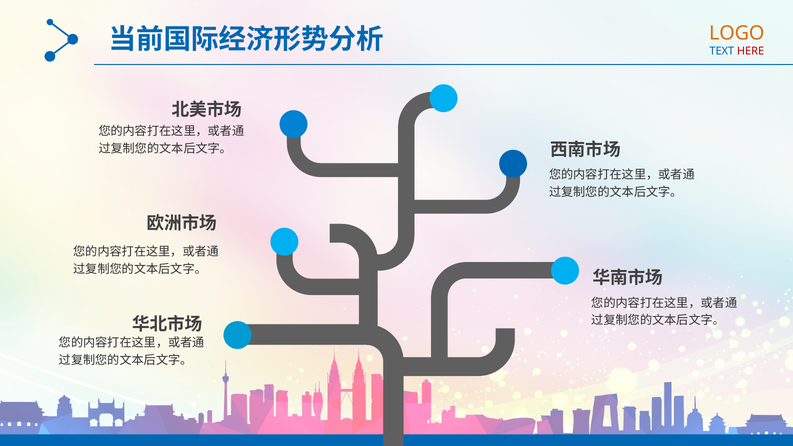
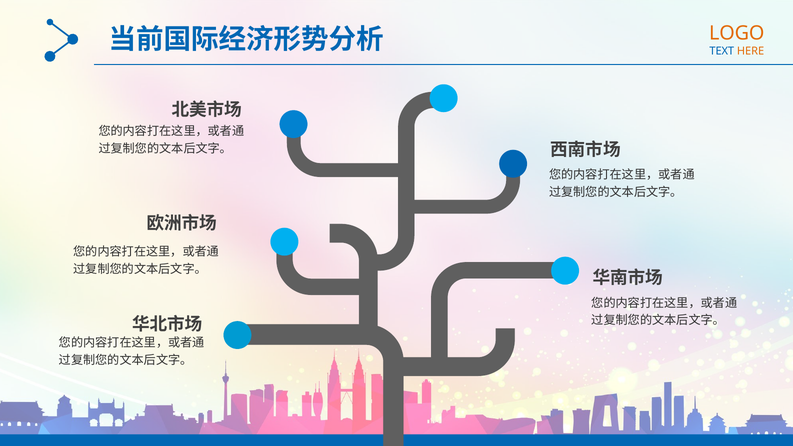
HERE colour: red -> orange (751, 51)
